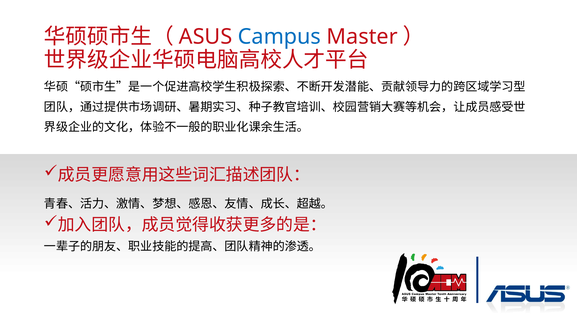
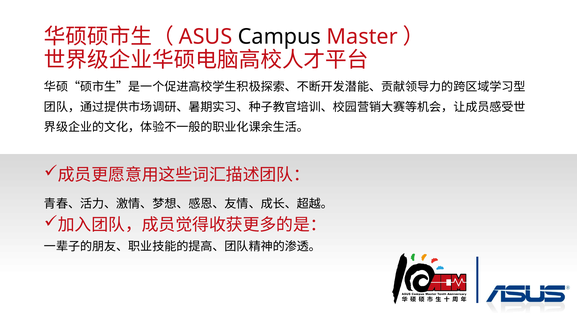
Campus colour: blue -> black (279, 37)
